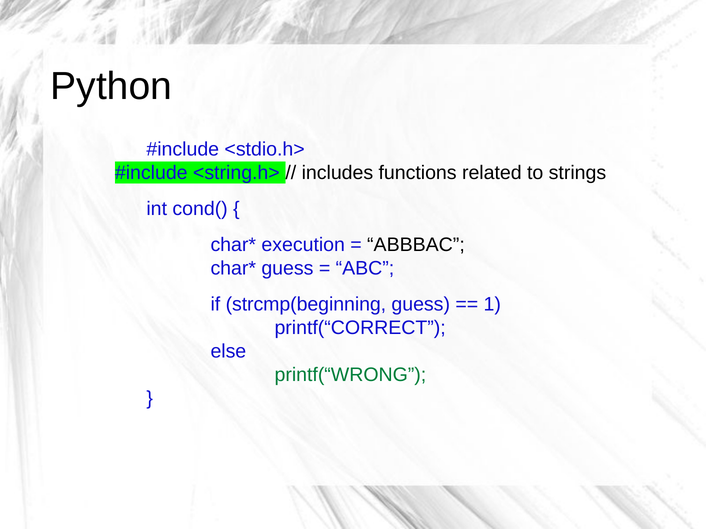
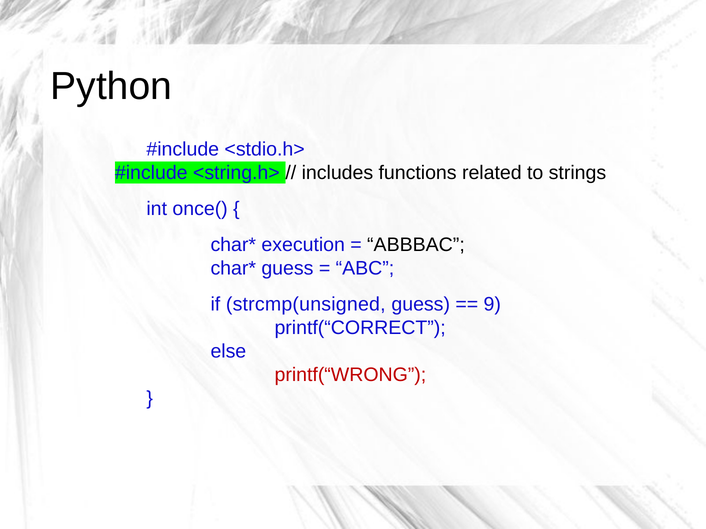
cond(: cond( -> once( (200, 209)
strcmp(beginning: strcmp(beginning -> strcmp(unsigned (306, 305)
1: 1 -> 9 (492, 305)
printf(“WRONG colour: green -> red (350, 375)
